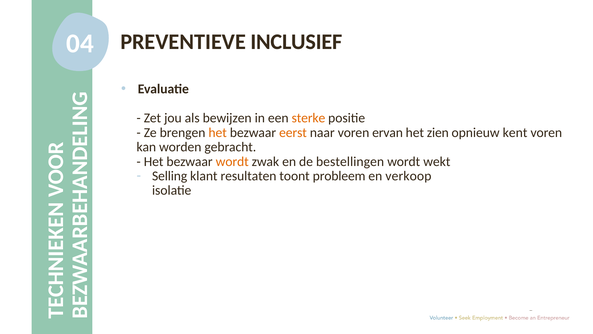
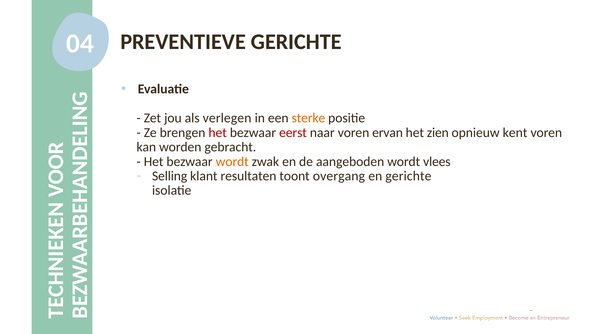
PREVENTIEVE INCLUSIEF: INCLUSIEF -> GERICHTE (296, 42)
bewijzen: bewijzen -> verlegen (227, 118)
het colour: orange -> red (218, 132)
eerst colour: orange -> red (293, 132)
bestellingen: bestellingen -> aangeboden (350, 161)
wekt: wekt -> vlees (437, 161)
probleem: probleem -> overgang (339, 176)
en verkoop: verkoop -> gerichte (408, 176)
